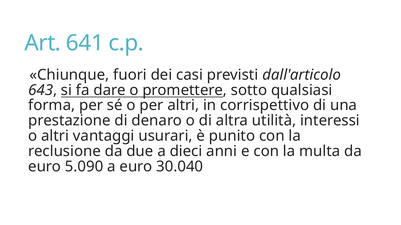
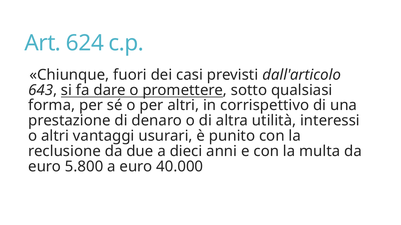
641: 641 -> 624 (85, 43)
5.090: 5.090 -> 5.800 (84, 167)
30.040: 30.040 -> 40.000 (180, 167)
